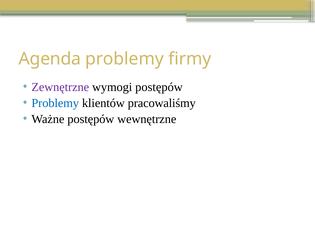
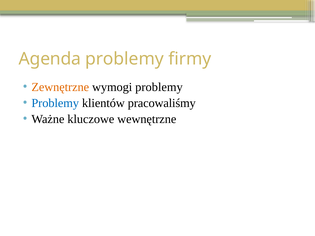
Zewnętrzne colour: purple -> orange (60, 87)
wymogi postępów: postępów -> problemy (159, 87)
Ważne postępów: postępów -> kluczowe (91, 119)
